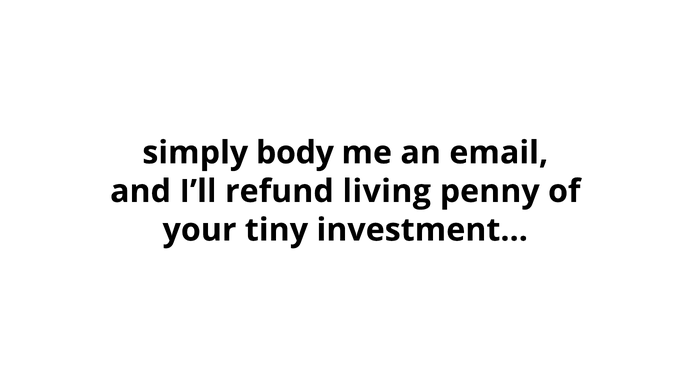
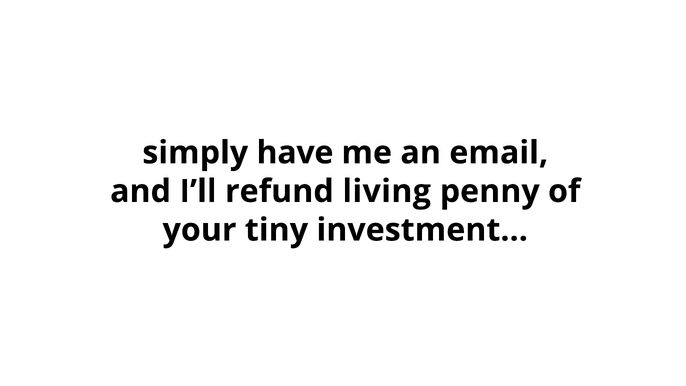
body: body -> have (295, 153)
